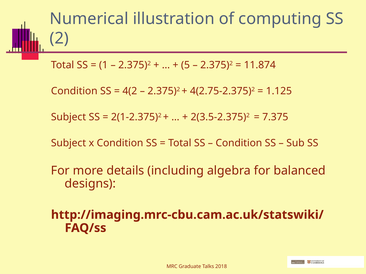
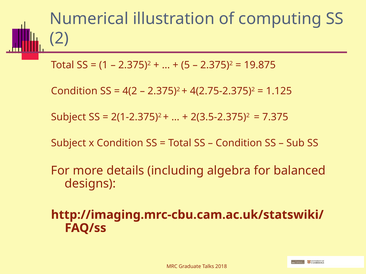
11.874: 11.874 -> 19.875 (260, 65)
